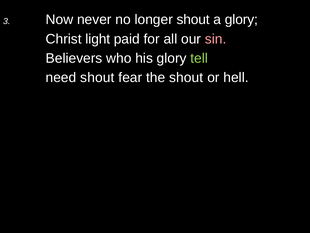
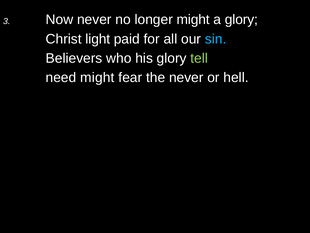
longer shout: shout -> might (193, 20)
sin colour: pink -> light blue (216, 39)
need shout: shout -> might (97, 77)
the shout: shout -> never (186, 77)
